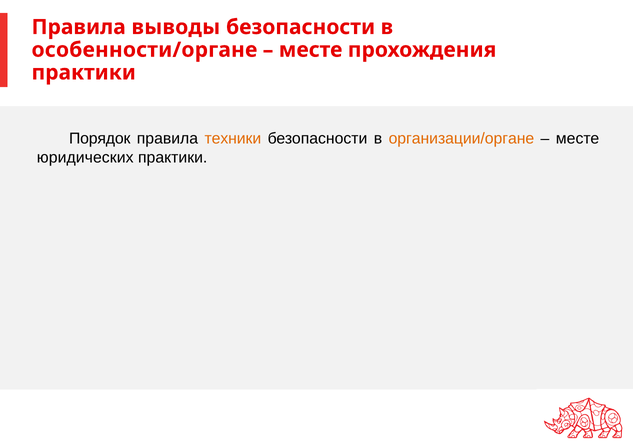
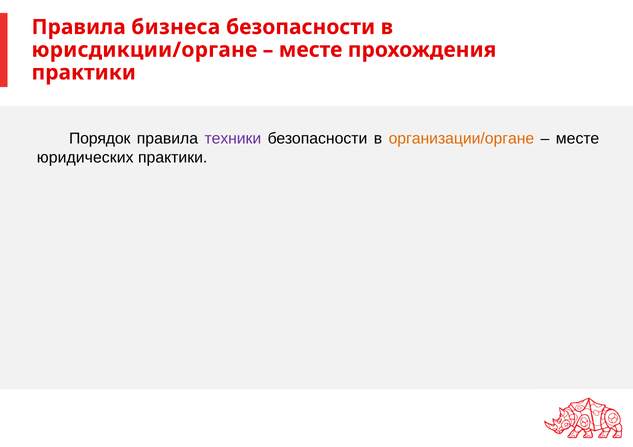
выводы: выводы -> бизнеса (176, 27)
особенности/органе: особенности/органе -> юрисдикции/органе (144, 50)
техники colour: orange -> purple (233, 139)
